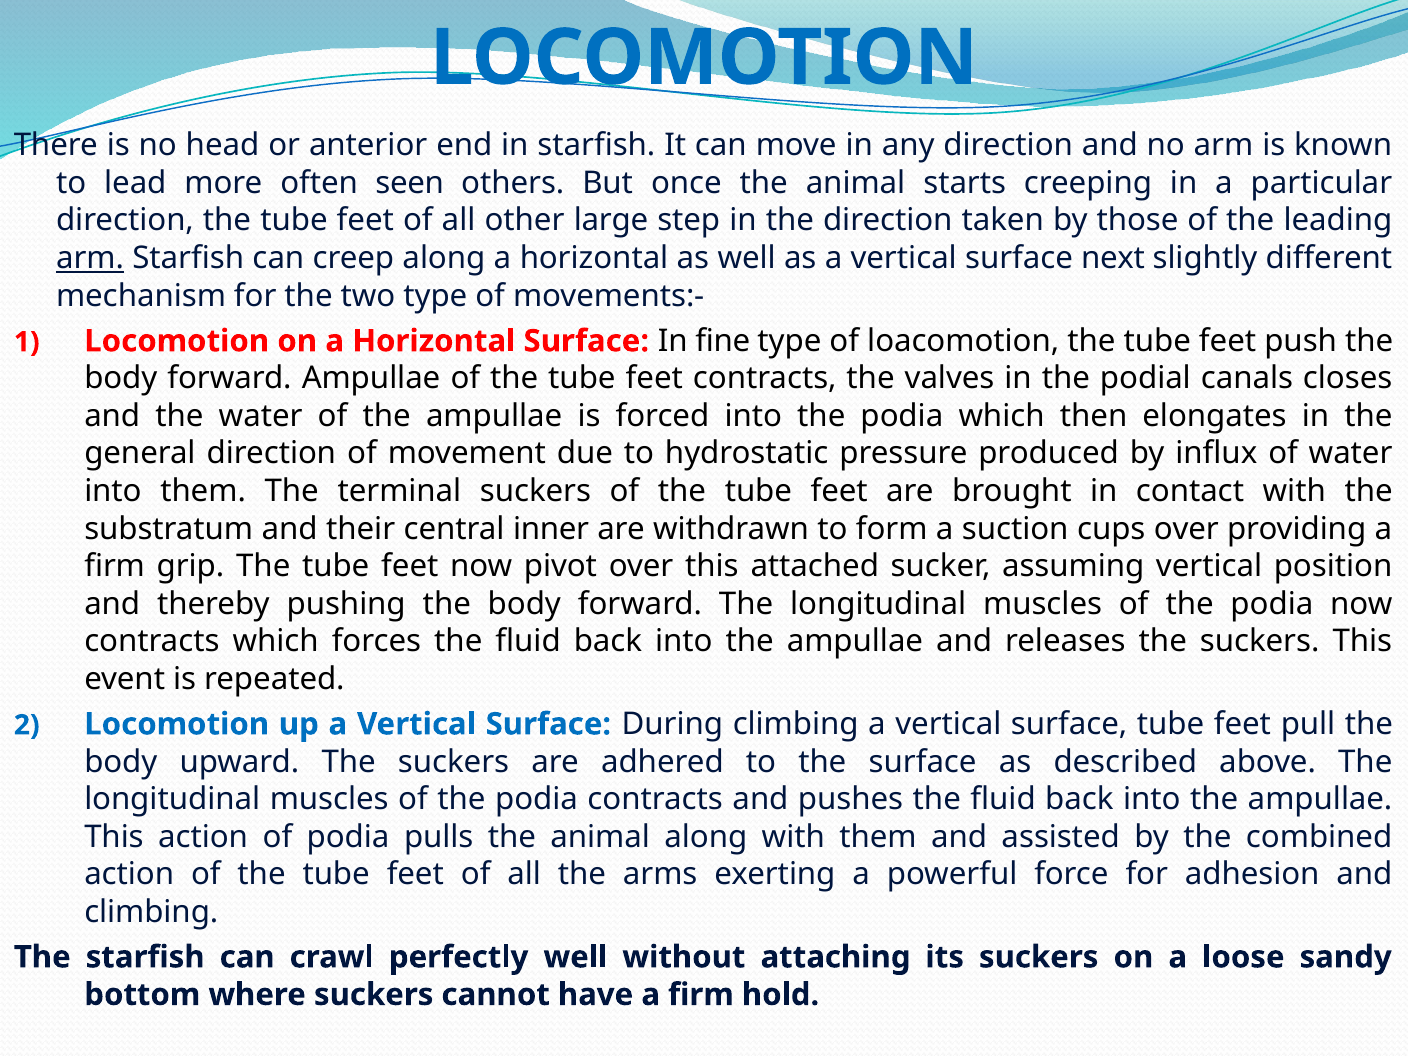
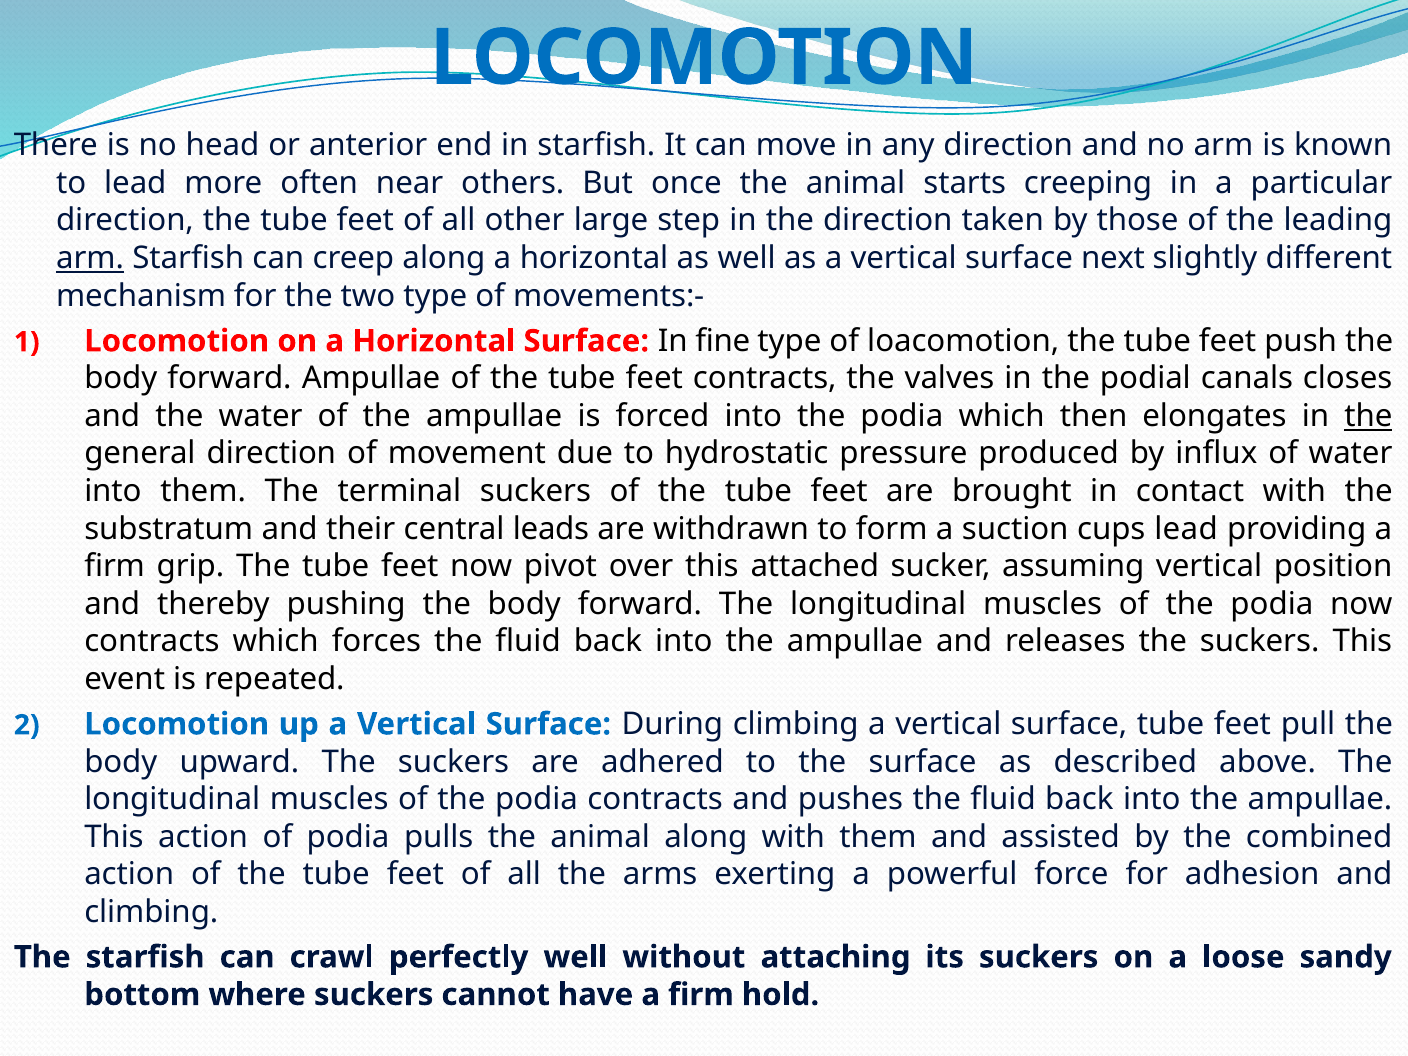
seen: seen -> near (410, 183)
the underline: none -> present (1368, 416)
inner: inner -> leads (551, 529)
cups over: over -> lead (1186, 529)
